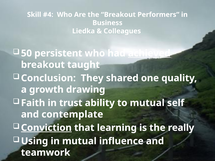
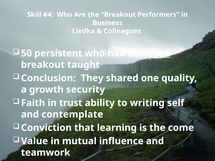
drawing: drawing -> security (86, 90)
to mutual: mutual -> writing (147, 103)
Conviction underline: present -> none (46, 128)
really: really -> come (181, 128)
Using: Using -> Value (34, 141)
